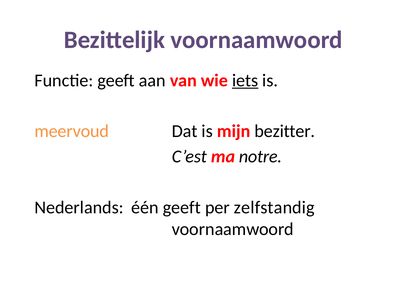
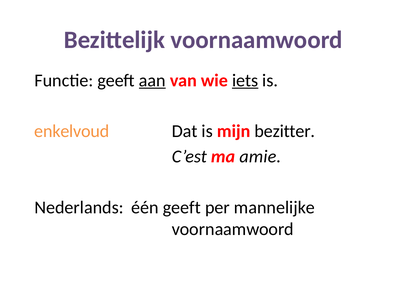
aan underline: none -> present (152, 80)
meervoud: meervoud -> enkelvoud (72, 131)
notre: notre -> amie (260, 156)
zelfstandig: zelfstandig -> mannelijke (274, 207)
